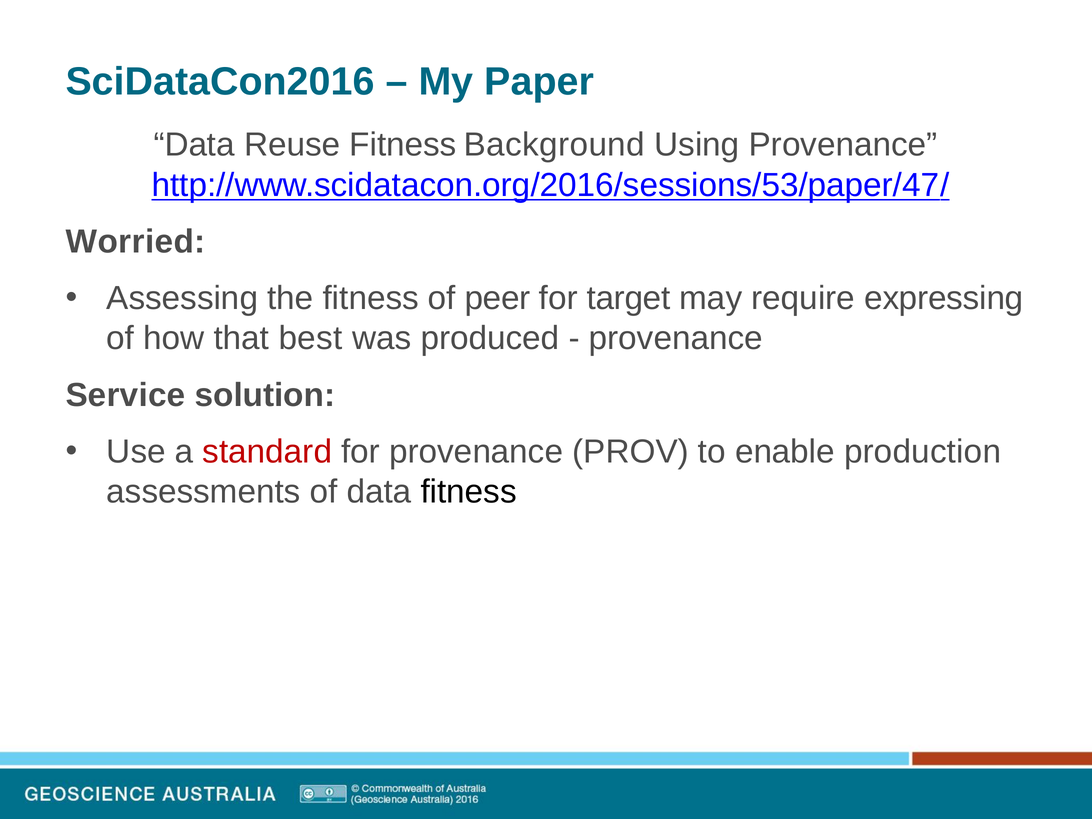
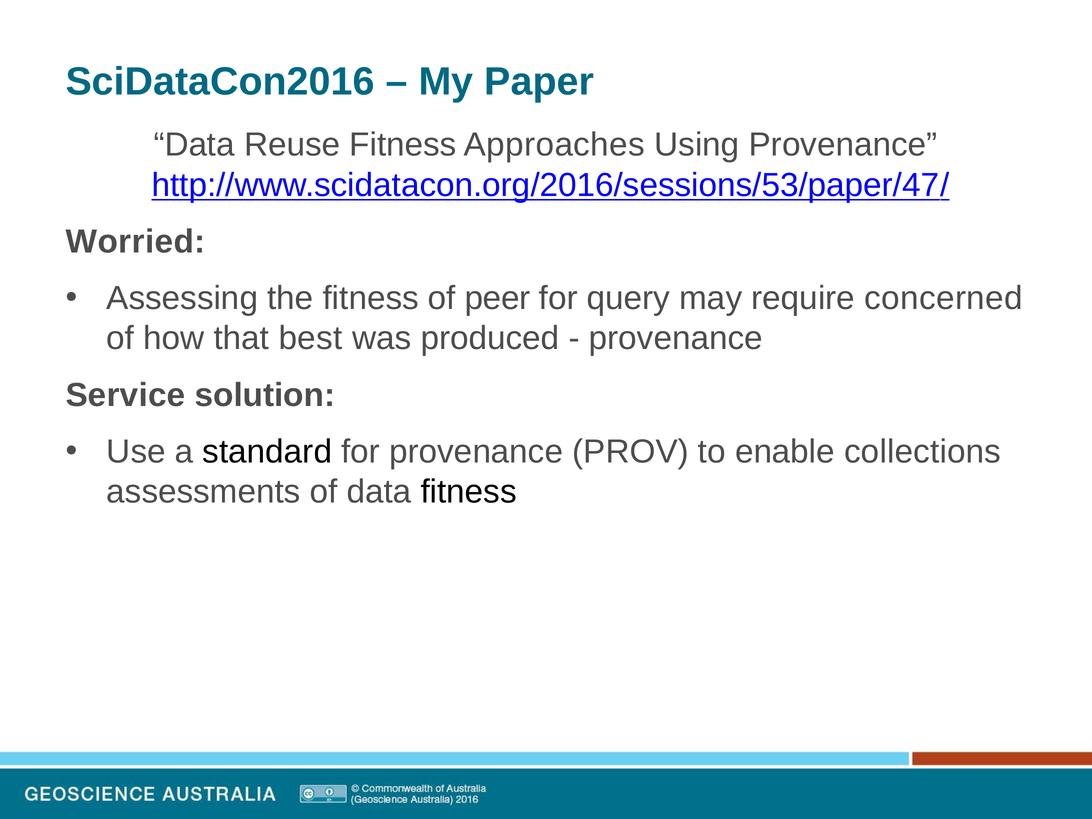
Background: Background -> Approaches (554, 145)
target: target -> query (628, 298)
expressing: expressing -> concerned (944, 298)
standard colour: red -> black (267, 452)
production: production -> collections (923, 452)
